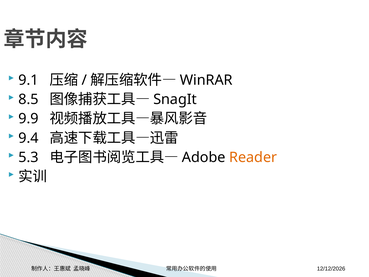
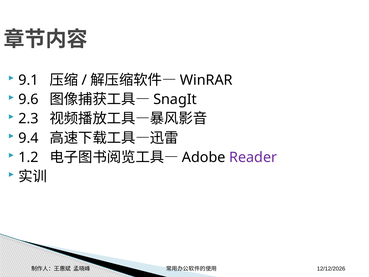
8.5: 8.5 -> 9.6 (29, 99)
9.9: 9.9 -> 2.3 (29, 119)
5.3: 5.3 -> 1.2 (29, 157)
Reader colour: orange -> purple (253, 157)
